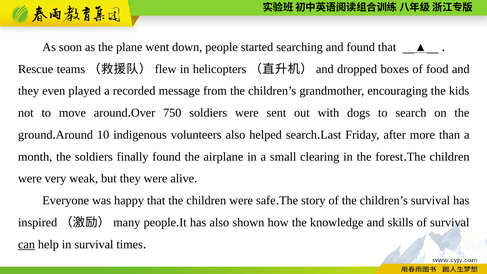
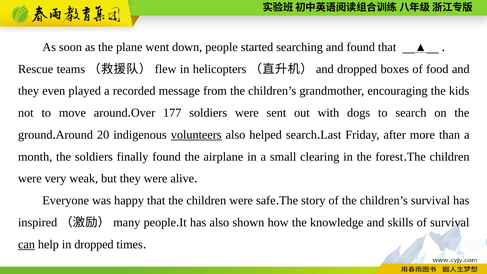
750: 750 -> 177 (172, 113)
10: 10 -> 20 (103, 135)
volunteers underline: none -> present (196, 135)
in survival: survival -> dropped (94, 244)
